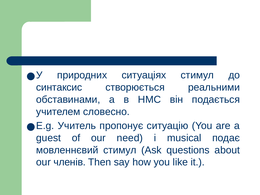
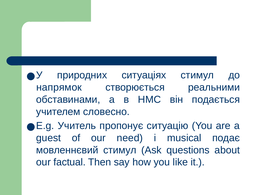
синтаксис: синтаксис -> напрямок (59, 87)
членів: членів -> factual (70, 162)
